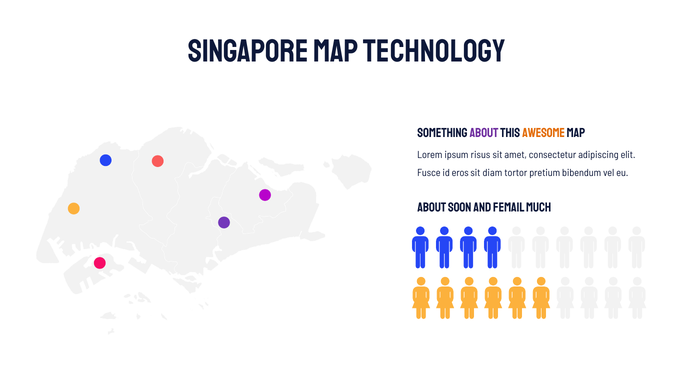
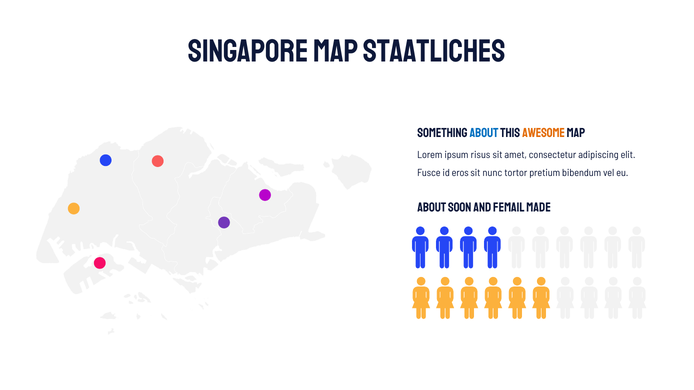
Technology: Technology -> Staatliches (434, 52)
About colour: purple -> blue (484, 133)
diam: diam -> nunc (492, 173)
Much: Much -> Made (539, 208)
